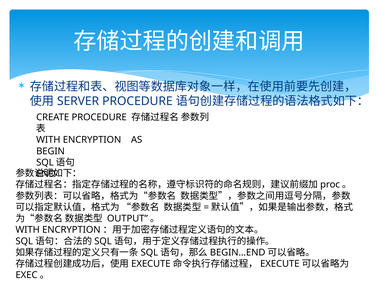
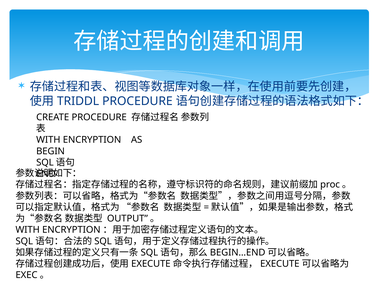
SERVER: SERVER -> TRIDDL (78, 101)
